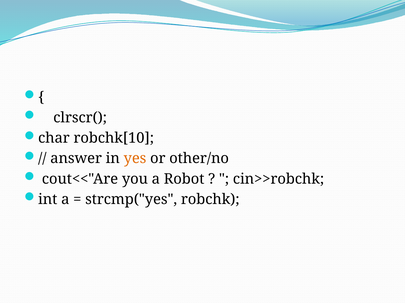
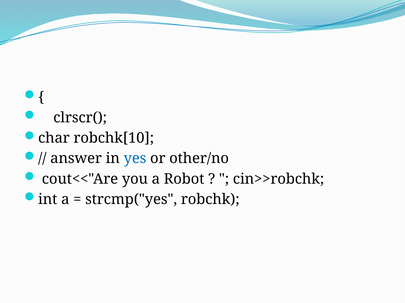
yes colour: orange -> blue (135, 159)
